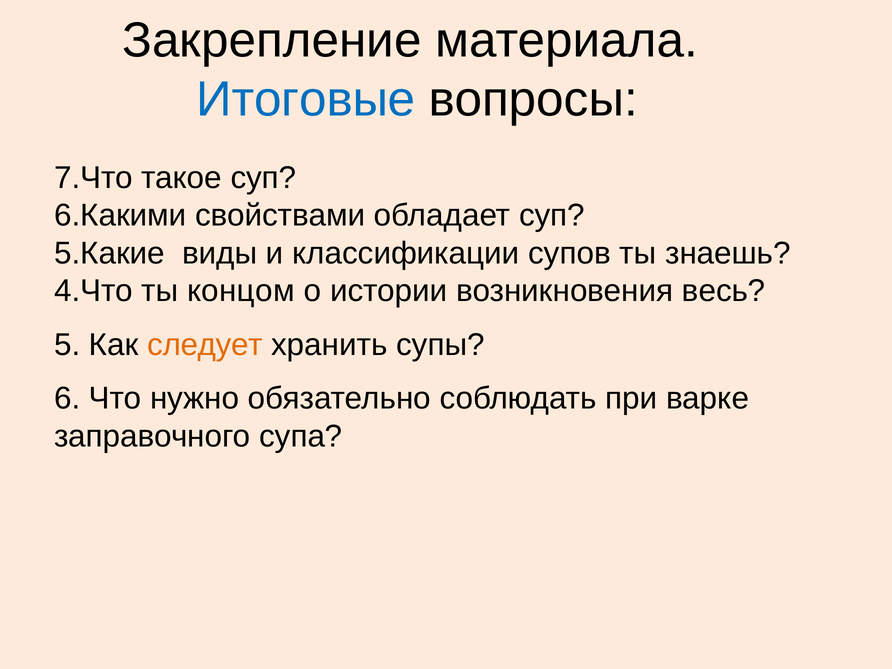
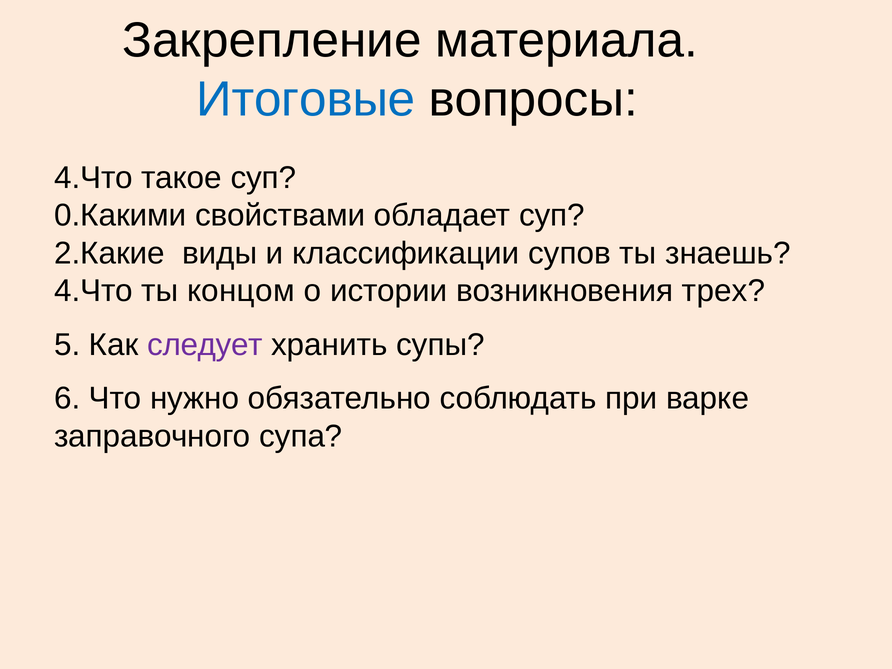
7.Что: 7.Что -> 4.Что (93, 178)
6.Какими: 6.Какими -> 0.Какими (120, 215)
5.Какие: 5.Какие -> 2.Какие (109, 253)
весь: весь -> трех (724, 291)
следует colour: orange -> purple (205, 345)
